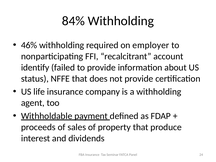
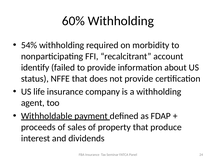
84%: 84% -> 60% (73, 21)
46%: 46% -> 54% (29, 45)
employer: employer -> morbidity (151, 45)
